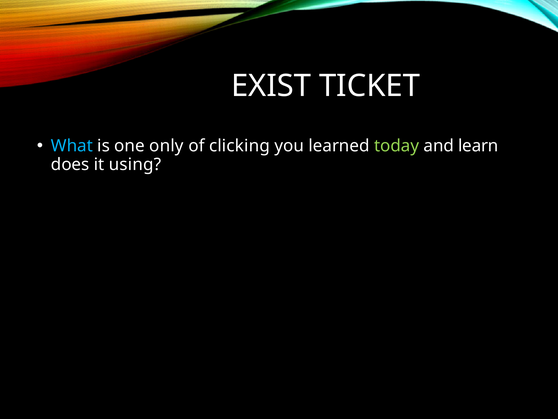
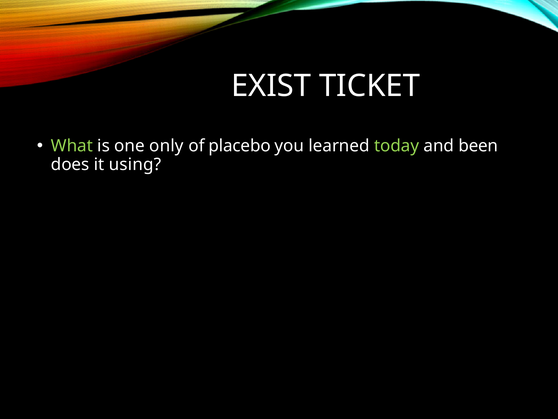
What colour: light blue -> light green (72, 146)
clicking: clicking -> placebo (240, 146)
learn: learn -> been (478, 146)
